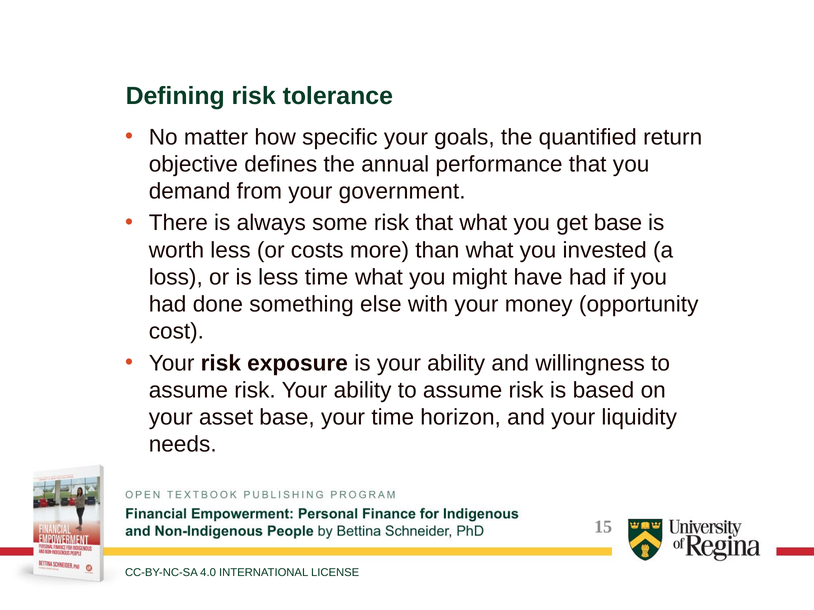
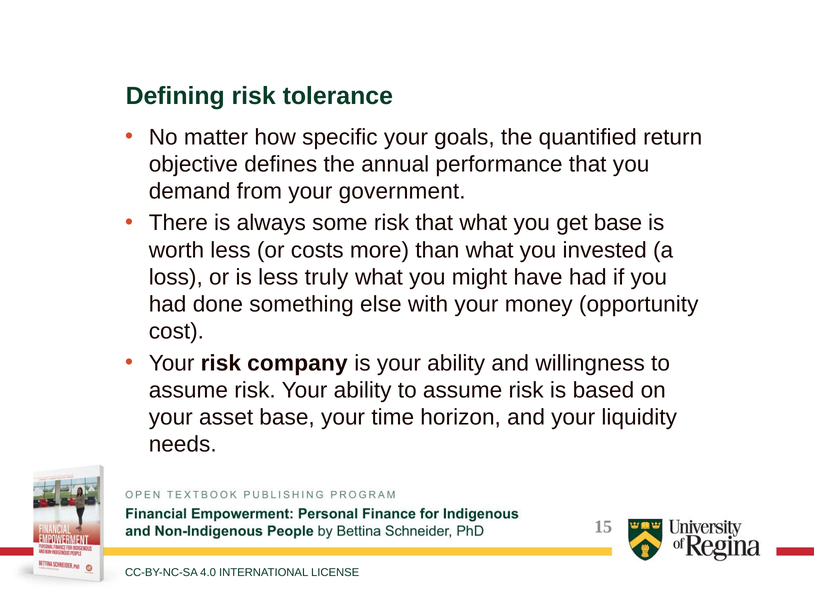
less time: time -> truly (327, 277)
exposure: exposure -> company (297, 363)
